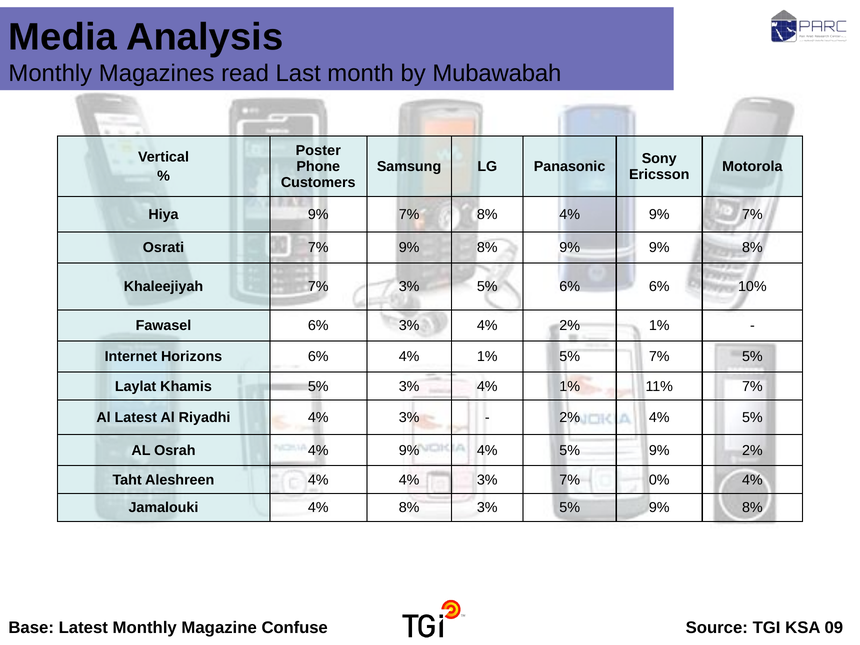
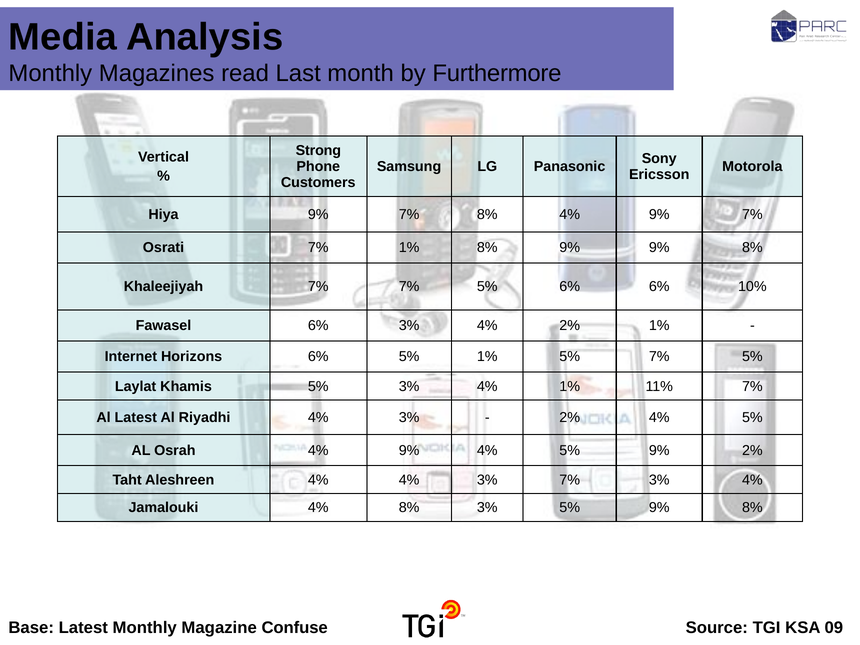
Mubawabah: Mubawabah -> Furthermore (497, 73)
Poster: Poster -> Strong (318, 151)
7% 9%: 9% -> 1% (409, 248)
7% 3%: 3% -> 7% (409, 287)
6% 4%: 4% -> 5% (409, 357)
7% 0%: 0% -> 3% (659, 480)
